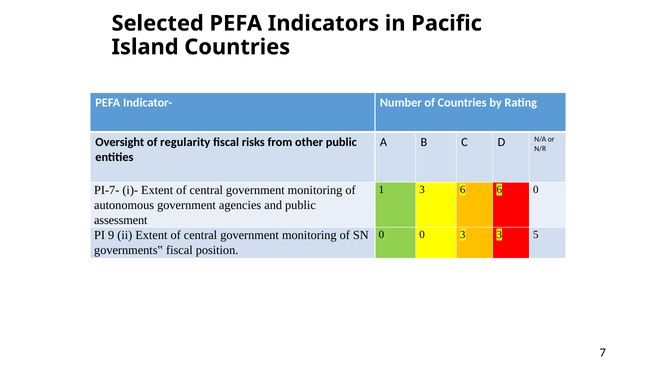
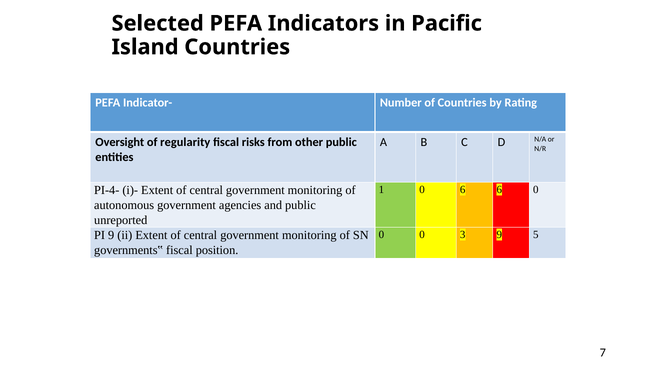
1 3: 3 -> 0 (422, 189)
PI-7-: PI-7- -> PI-4- (107, 190)
assessment: assessment -> unreported (121, 220)
3 3: 3 -> 9 (499, 234)
